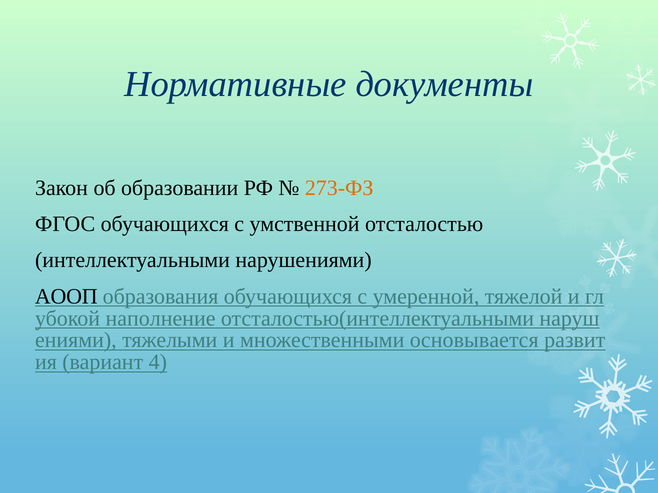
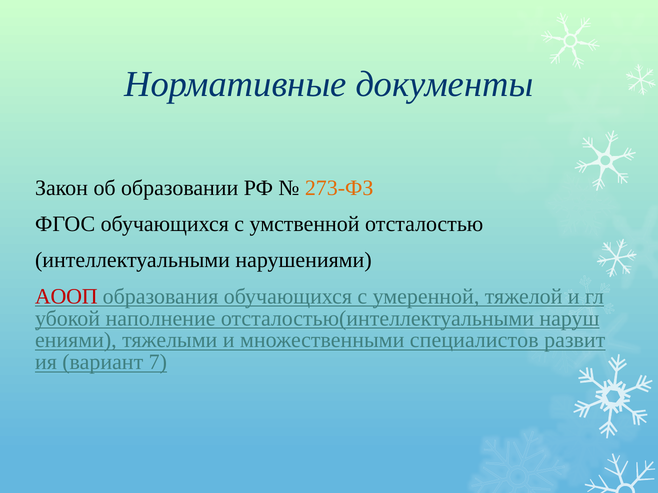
АООП colour: black -> red (66, 297)
основывается: основывается -> специалистов (474, 341)
4: 4 -> 7 (158, 363)
